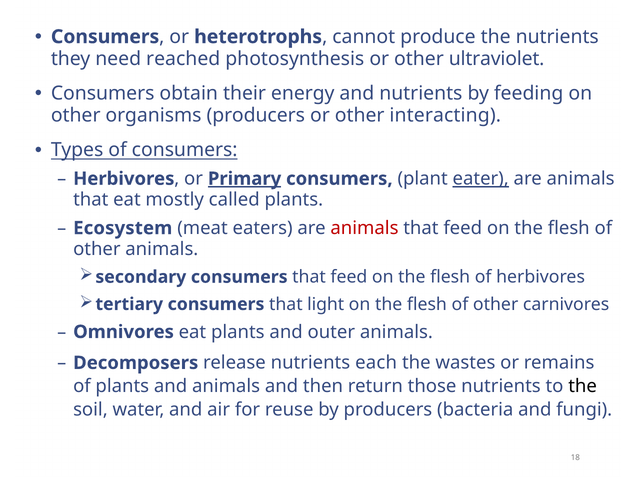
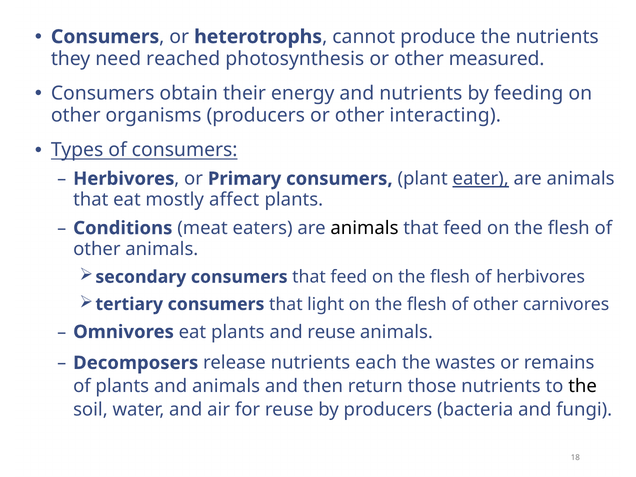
ultraviolet: ultraviolet -> measured (497, 59)
Primary underline: present -> none (245, 179)
called: called -> affect (234, 200)
Ecosystem: Ecosystem -> Conditions (123, 228)
animals colour: red -> black (364, 228)
and outer: outer -> reuse (331, 332)
